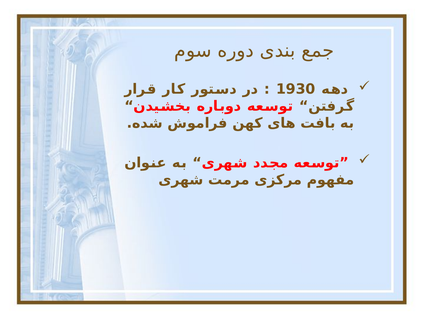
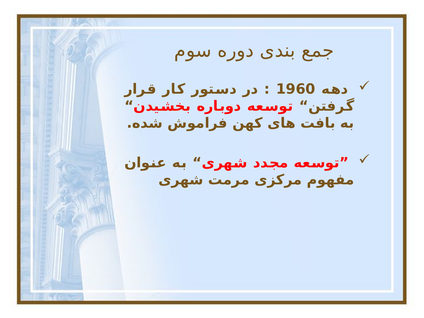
1930: 1930 -> 1960 (296, 89)
